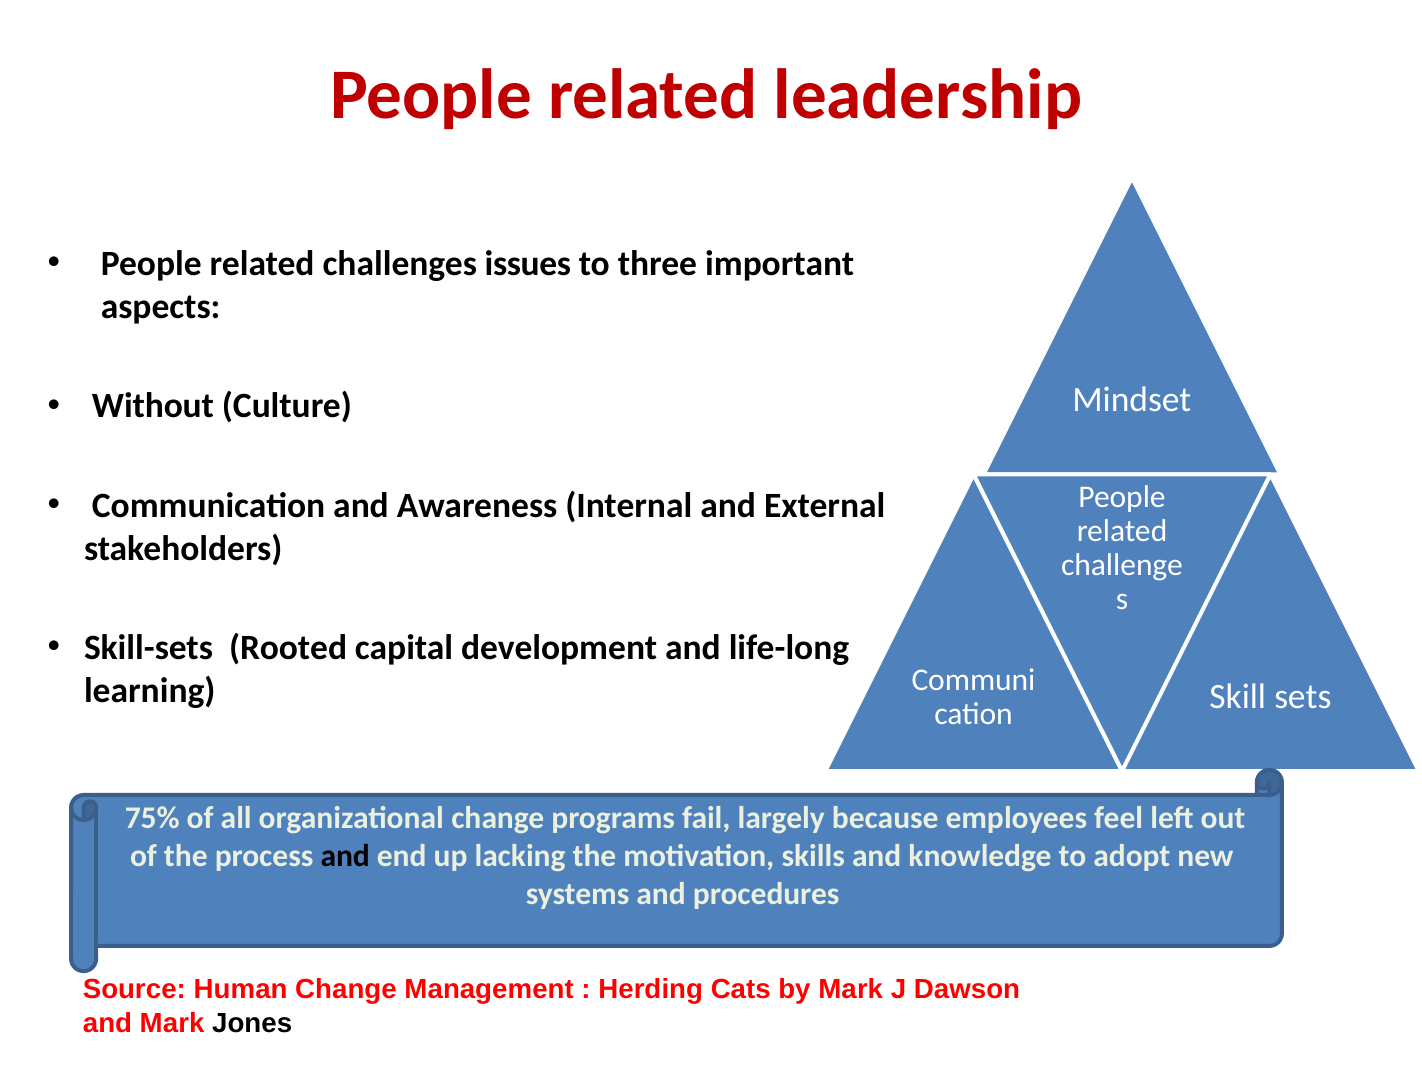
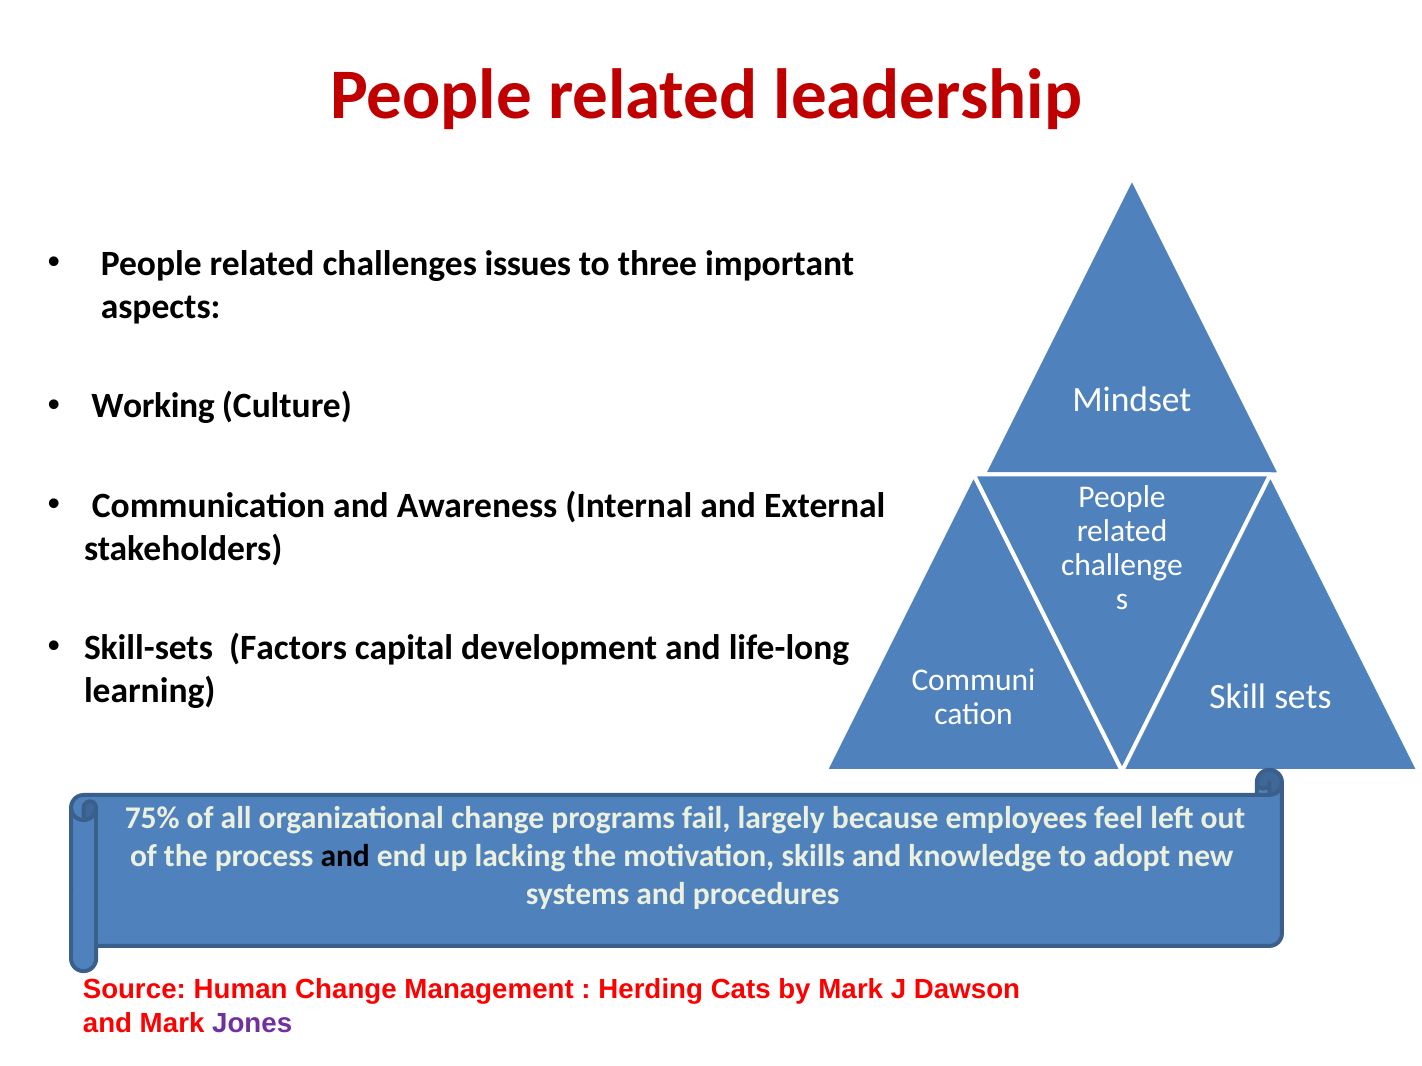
Without: Without -> Working (153, 406)
Rooted: Rooted -> Factors (288, 648)
Jones colour: black -> purple (252, 1023)
